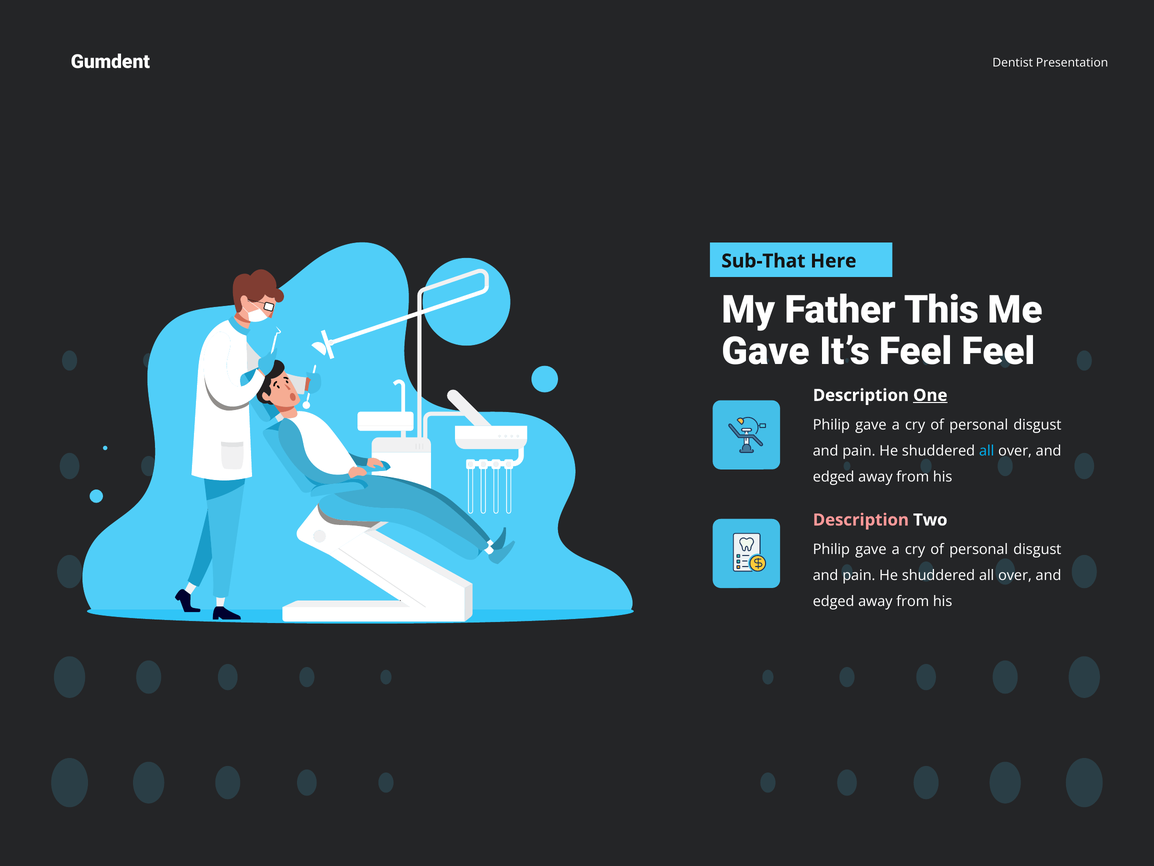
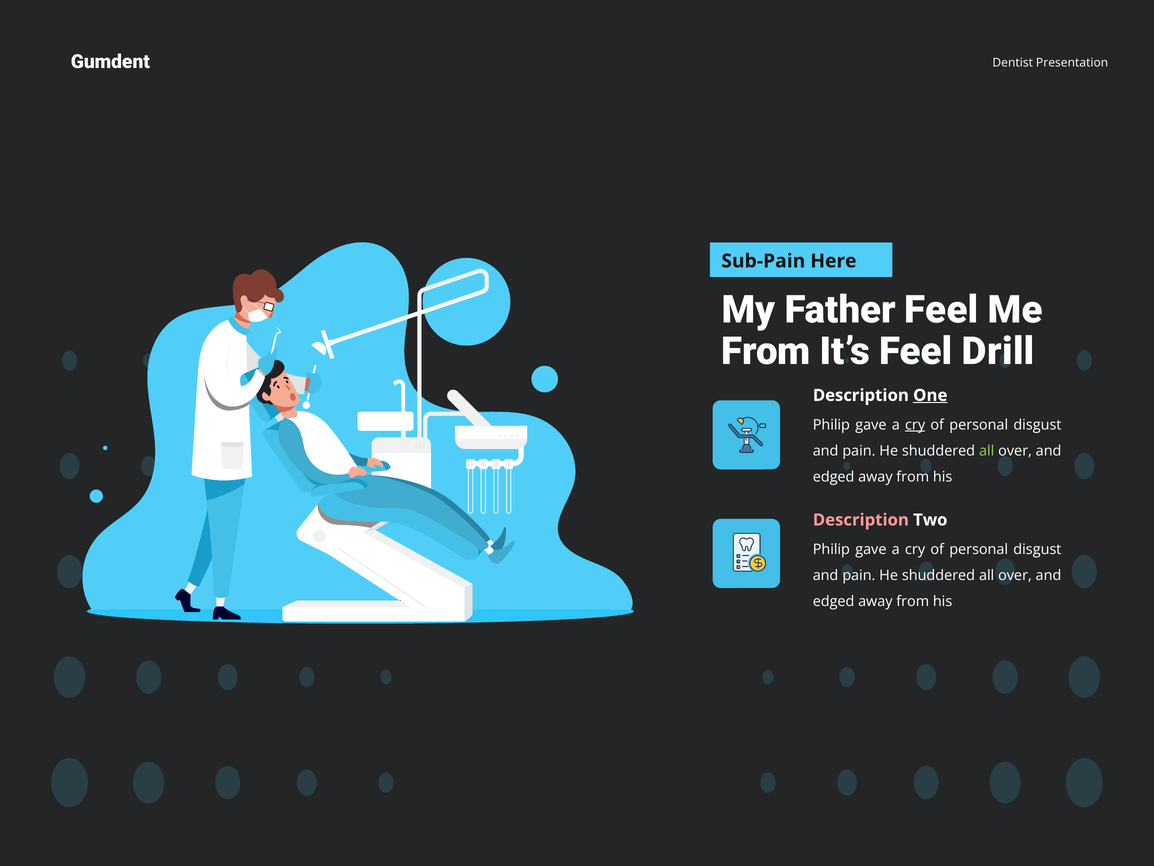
Sub-That: Sub-That -> Sub-Pain (763, 261)
Father This: This -> Feel (941, 310)
Gave: Gave -> From (766, 351)
Feel Feel: Feel -> Drill (998, 351)
cry underline: none -> present (915, 425)
all colour: light blue -> light green (987, 451)
